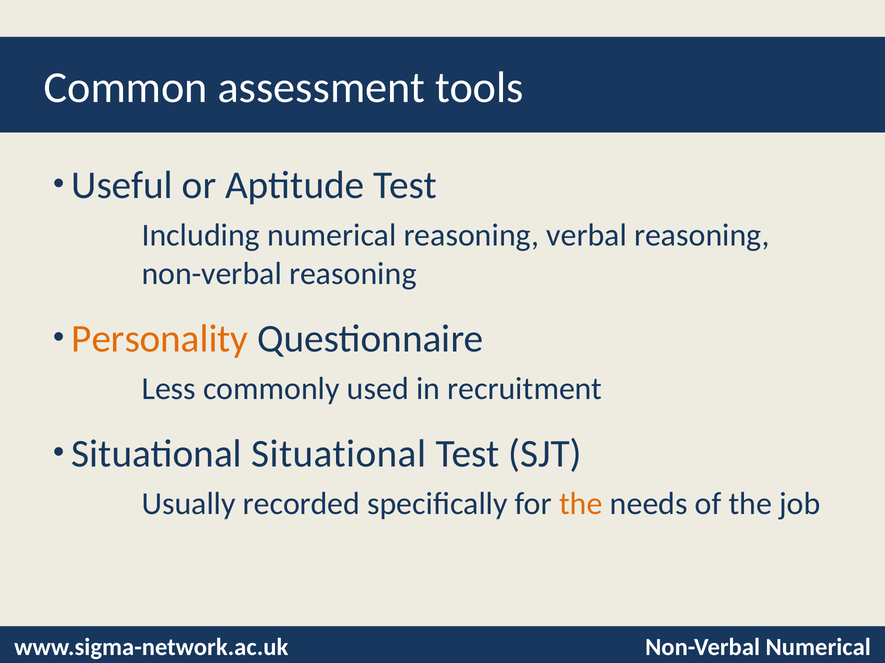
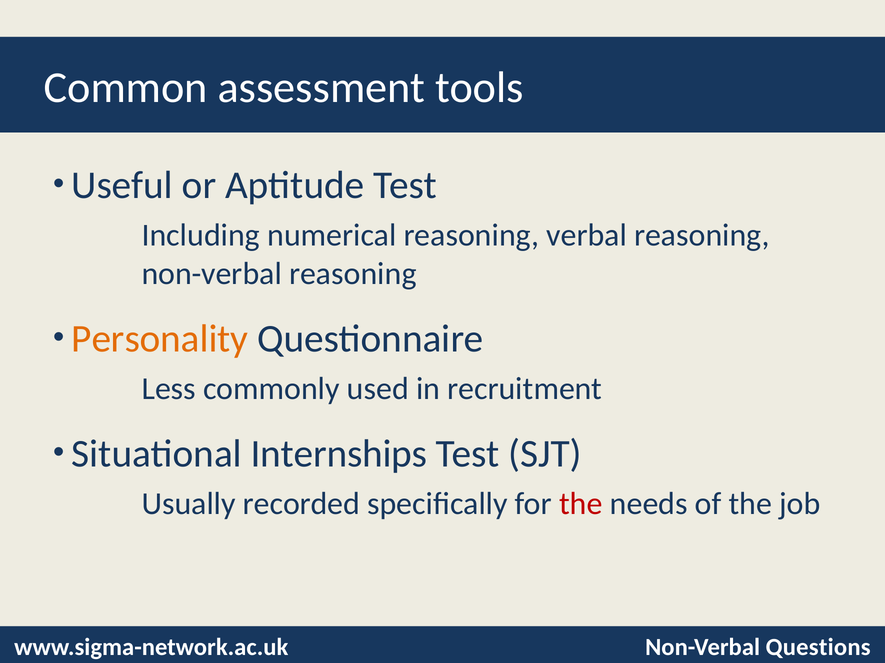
Situational Situational: Situational -> Internships (339, 455)
the colour: orange -> red (581, 504)
Numerical: Numerical -> Questions (818, 648)
